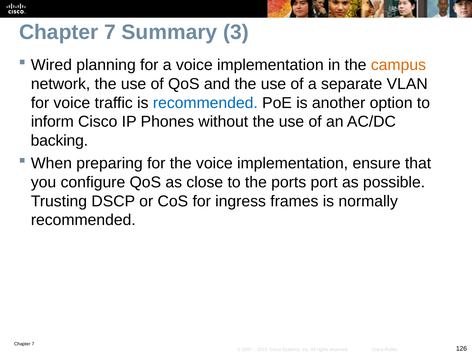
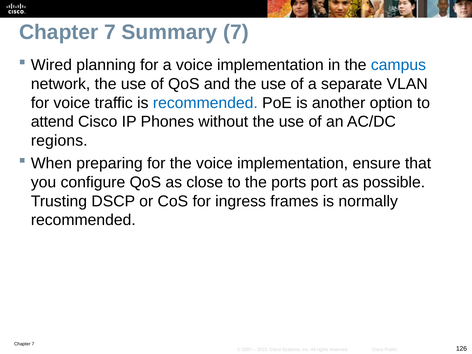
Summary 3: 3 -> 7 (236, 32)
campus colour: orange -> blue (398, 65)
inform: inform -> attend (52, 122)
backing: backing -> regions (59, 141)
